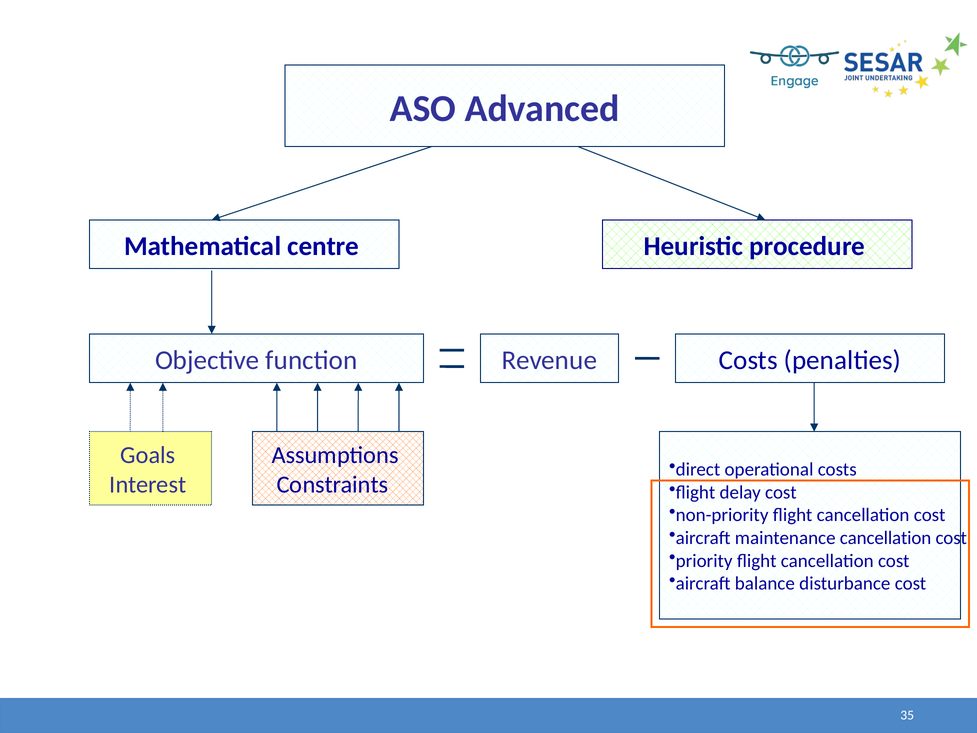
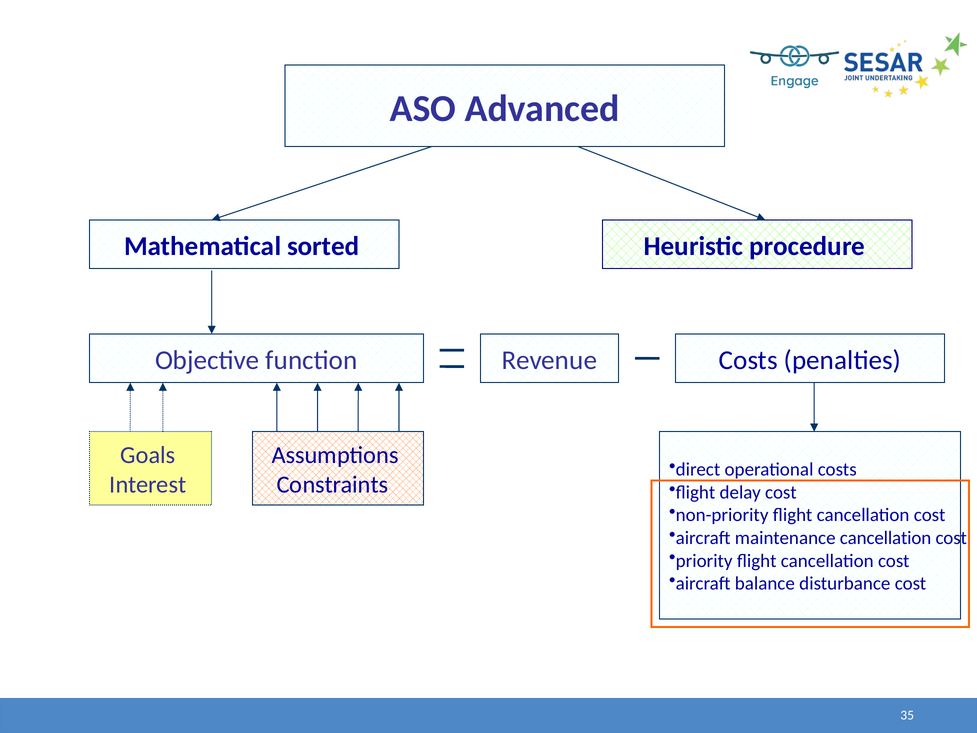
centre: centre -> sorted (323, 246)
